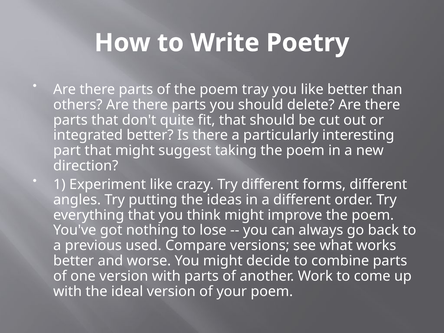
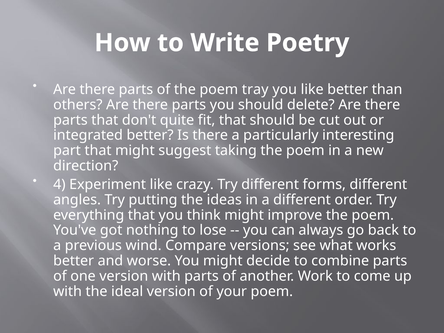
1: 1 -> 4 (59, 184)
used: used -> wind (144, 246)
